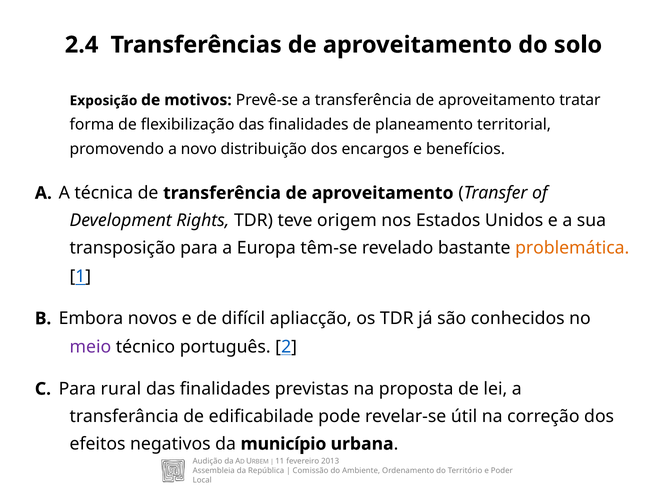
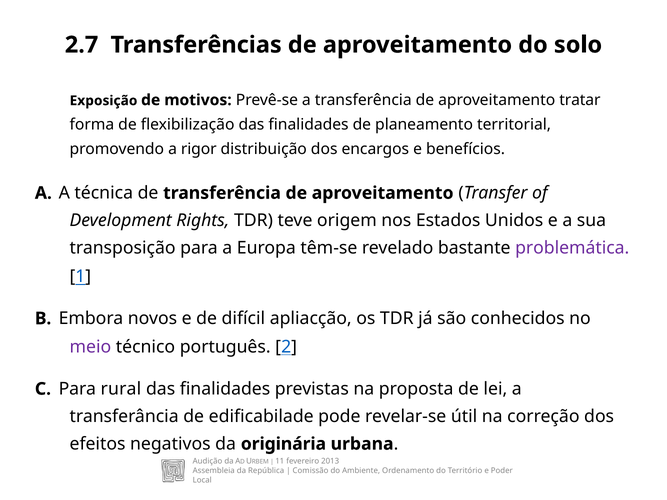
2.4: 2.4 -> 2.7 (82, 45)
novo: novo -> rigor (199, 149)
problemática colour: orange -> purple (572, 248)
município: município -> originária (283, 444)
